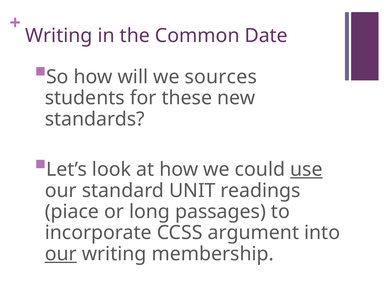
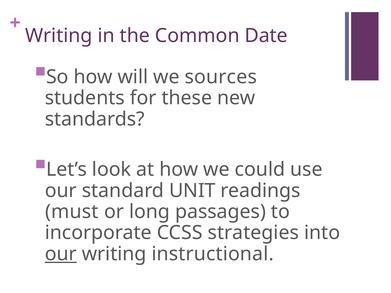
use underline: present -> none (306, 170)
piace: piace -> must (72, 212)
argument: argument -> strategies (253, 233)
membership: membership -> instructional (213, 254)
